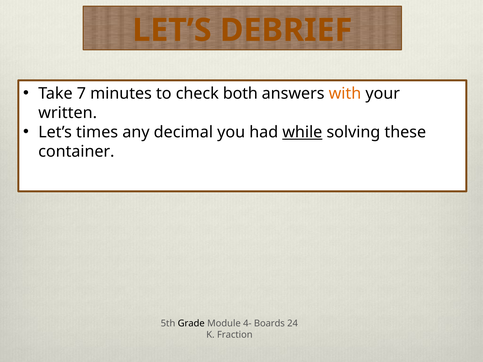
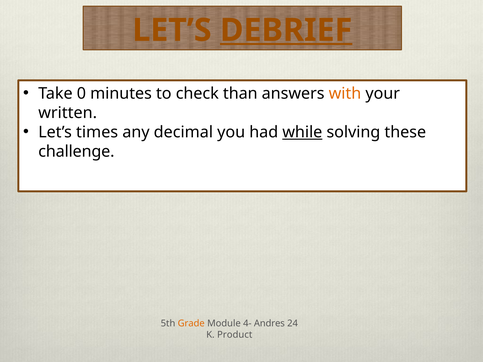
DEBRIEF underline: none -> present (286, 30)
7: 7 -> 0 (81, 94)
both: both -> than (240, 94)
container: container -> challenge (76, 152)
Grade colour: black -> orange (191, 324)
Boards: Boards -> Andres (269, 324)
Fraction: Fraction -> Product (235, 335)
